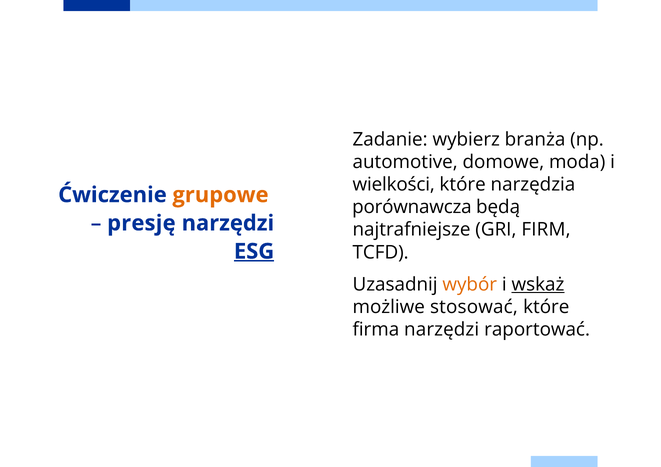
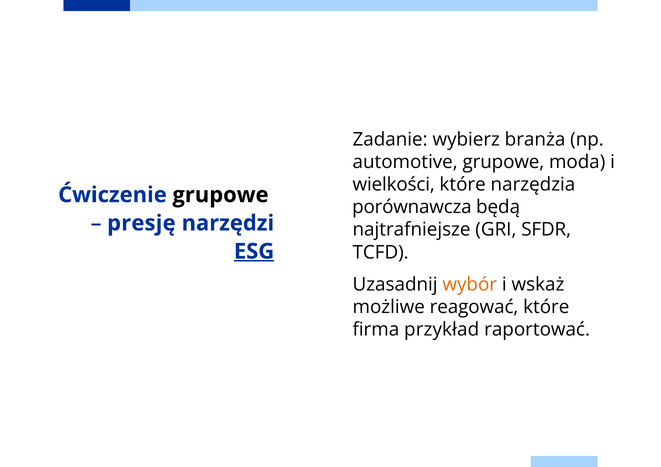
automotive domowe: domowe -> grupowe (503, 162)
grupowe colour: orange -> black (220, 195)
FIRM: FIRM -> SFDR (546, 230)
wskaż underline: present -> none (538, 285)
stosować: stosować -> reagować (474, 307)
firma narzędzi: narzędzi -> przykład (442, 330)
